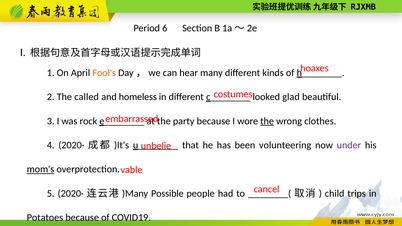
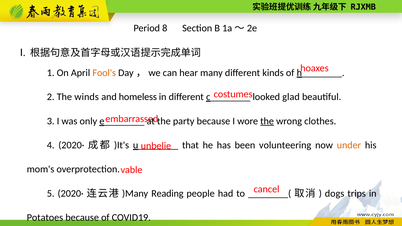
6: 6 -> 8 (165, 28)
called: called -> winds (87, 97)
rock: rock -> only (88, 121)
under colour: purple -> orange (349, 145)
mom's underline: present -> none (41, 169)
Possible: Possible -> Reading (167, 193)
child: child -> dogs (335, 193)
